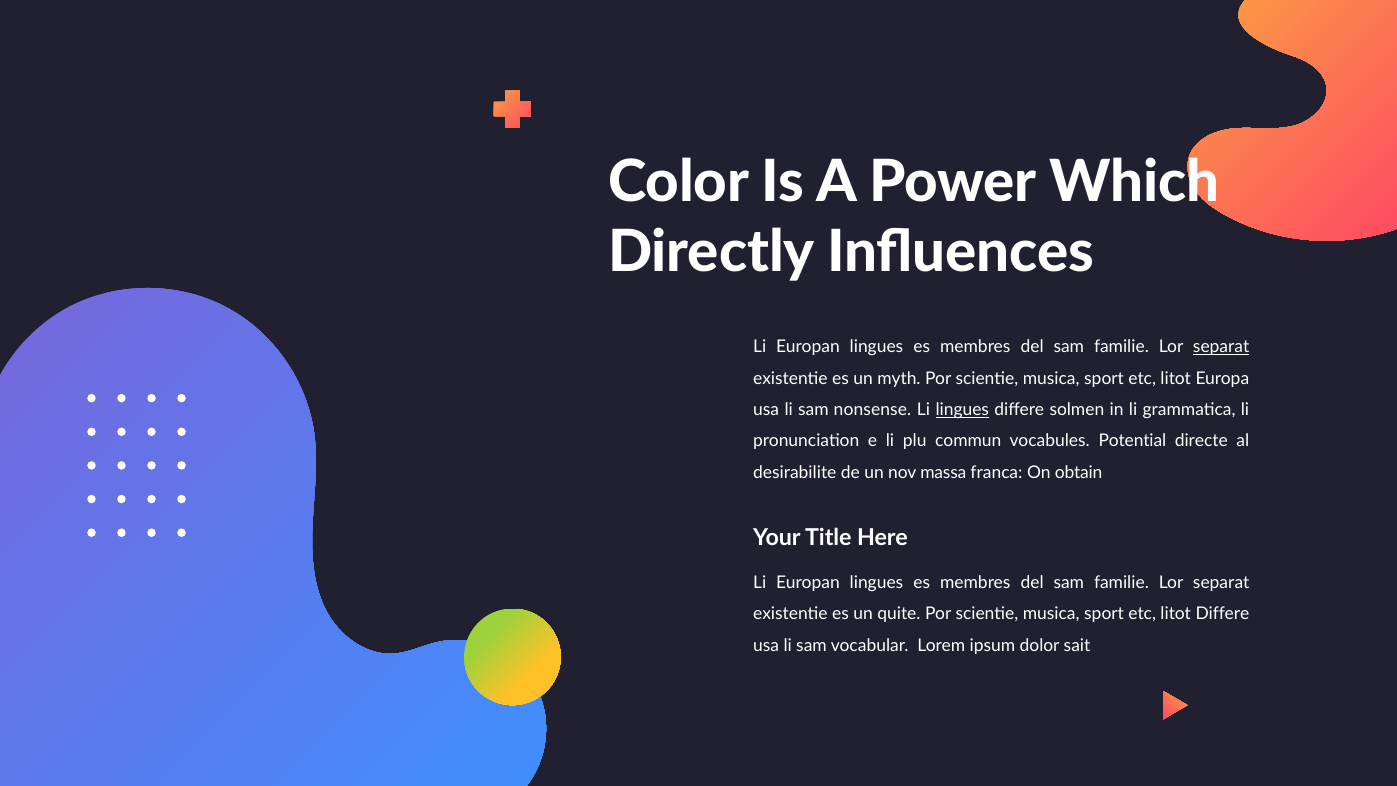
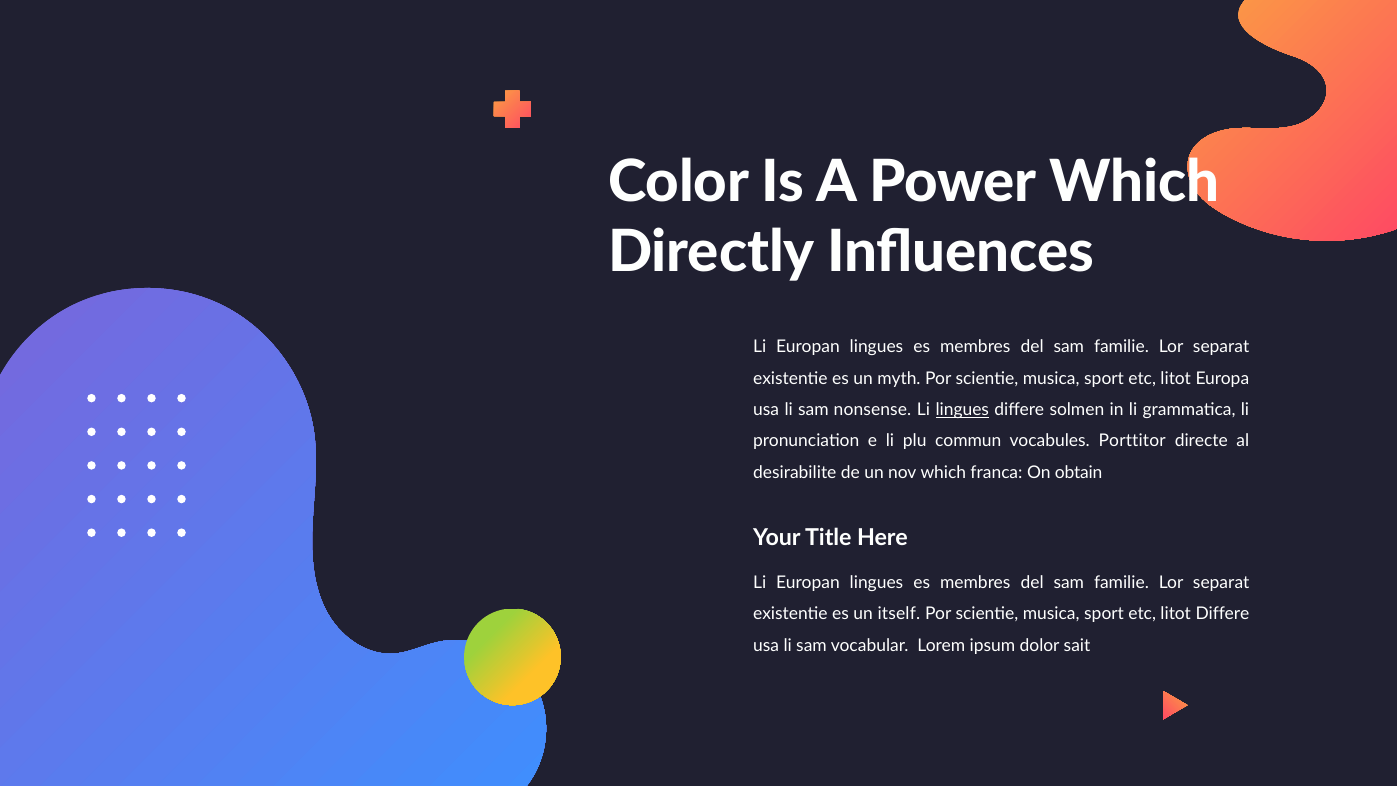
separat underline: present -> none (1221, 347)
Potential: Potential -> Porttitor (1132, 441)
nov massa: massa -> which (943, 472)
quite: quite -> itself (899, 614)
